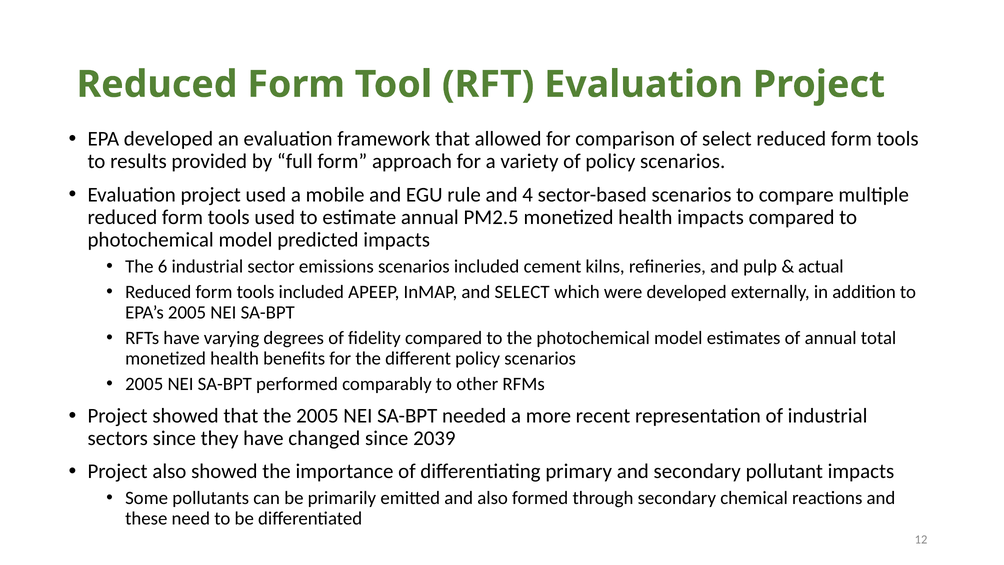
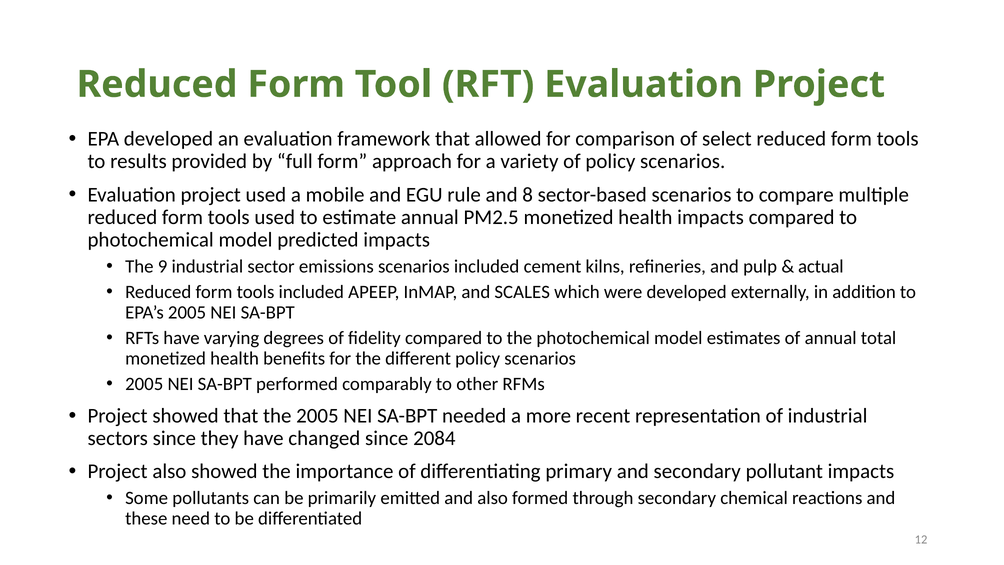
4: 4 -> 8 (528, 195)
6: 6 -> 9 (163, 266)
and SELECT: SELECT -> SCALES (522, 292)
2039: 2039 -> 2084 (434, 438)
